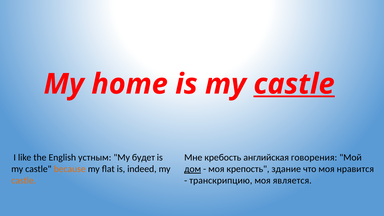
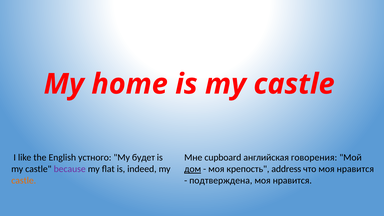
castle underline: present -> none (294, 84)
устным: устным -> устного (95, 157)
кребость: кребость -> cupboard (223, 157)
because colour: orange -> purple (70, 169)
здание: здание -> address (286, 169)
транскрипцию: транскрипцию -> подтверждена (221, 180)
является: является -> нравится (292, 180)
